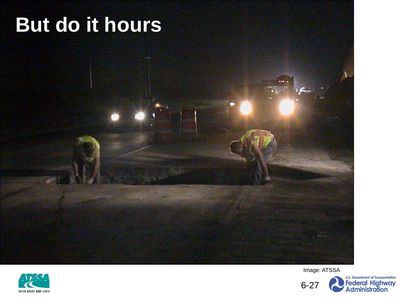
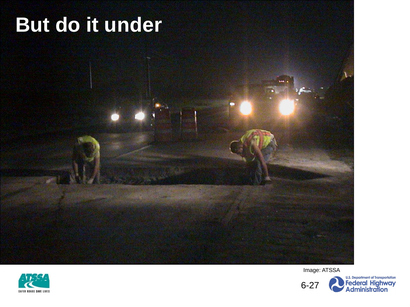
hours: hours -> under (133, 25)
